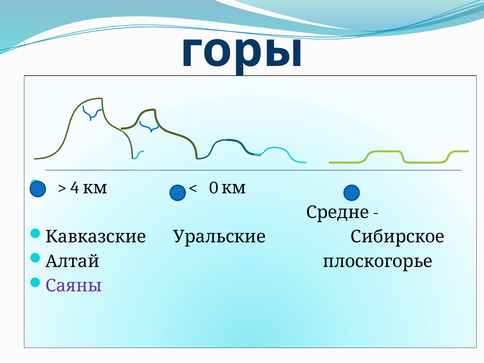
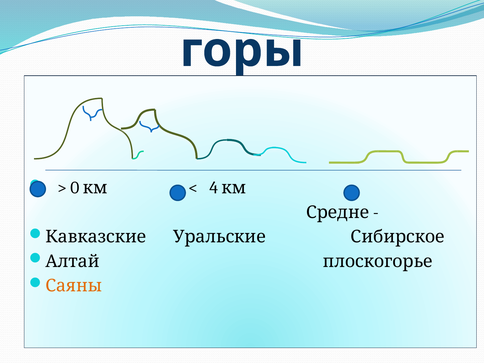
4: 4 -> 0 (75, 188)
0: 0 -> 4 (214, 188)
Саяны colour: purple -> orange (74, 286)
